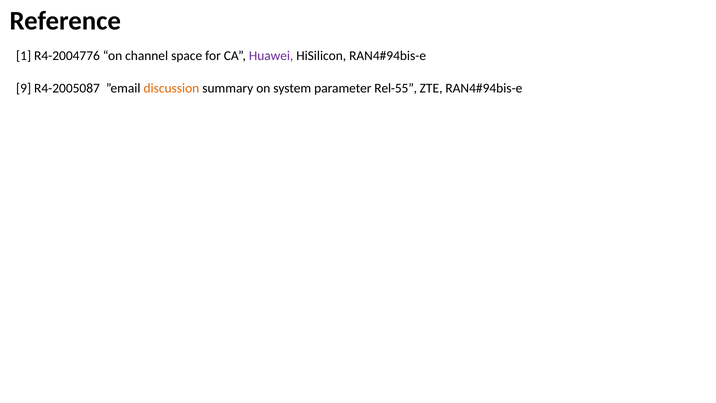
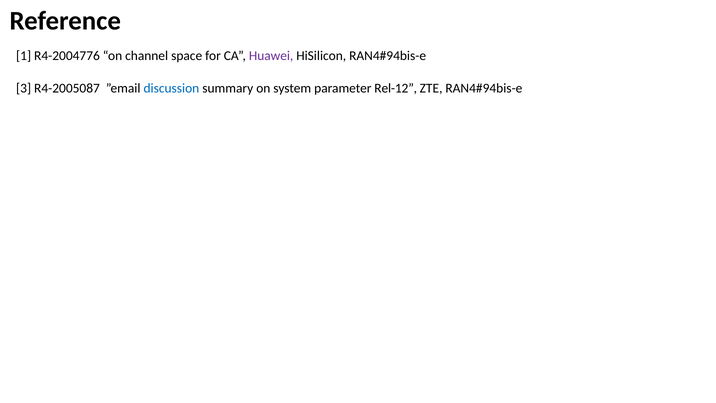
9: 9 -> 3 (24, 88)
discussion colour: orange -> blue (171, 88)
Rel-55: Rel-55 -> Rel-12 (396, 88)
